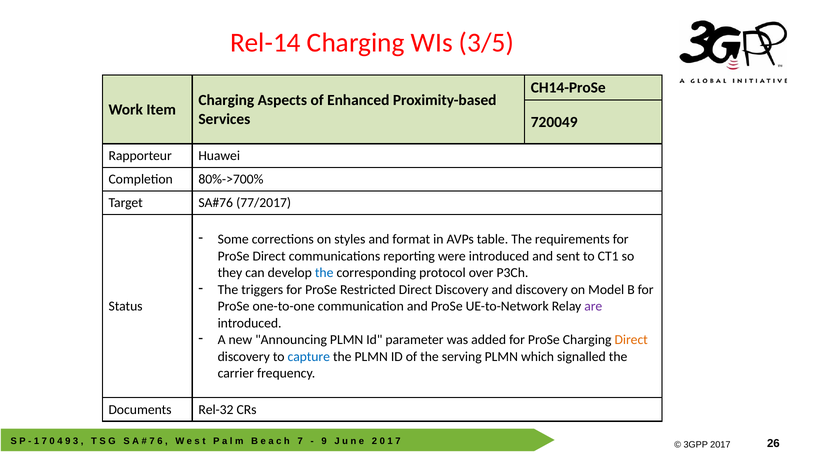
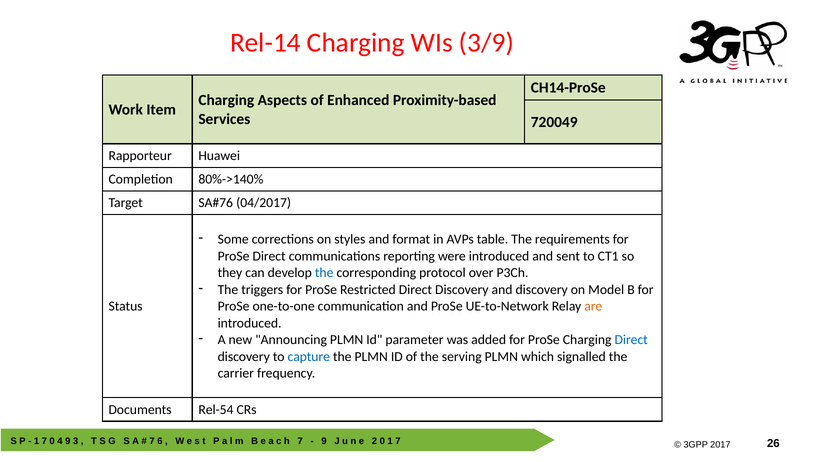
3/5: 3/5 -> 3/9 (486, 43)
80%->700%: 80%->700% -> 80%->140% (231, 179)
77/2017: 77/2017 -> 04/2017 (264, 203)
are colour: purple -> orange (593, 306)
Direct colour: orange -> blue (631, 340)
Rel-32: Rel-32 -> Rel-54 (216, 409)
